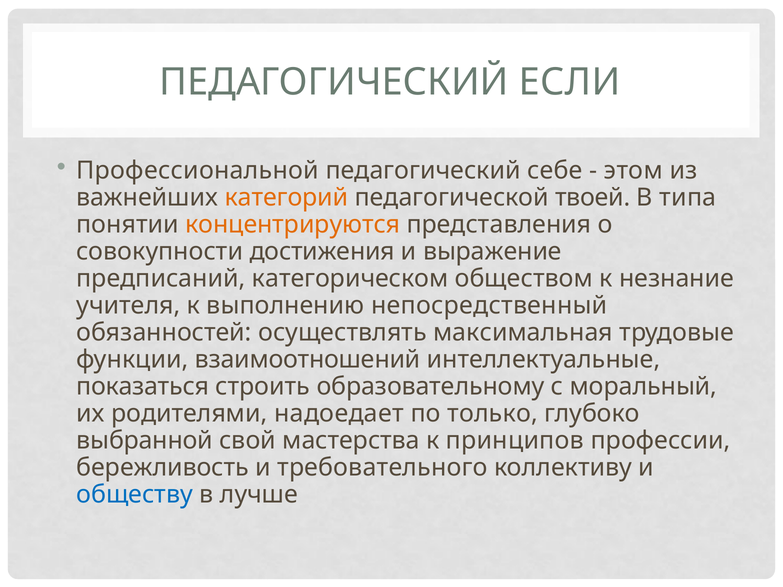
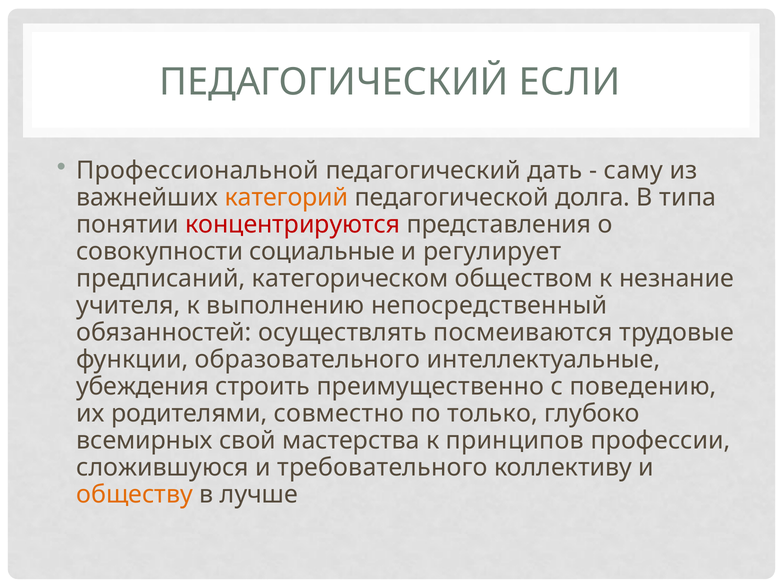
себе: себе -> дать (555, 171)
этом: этом -> саму (633, 171)
твоей: твоей -> долга (593, 198)
концентрируются colour: orange -> red (293, 225)
достижения: достижения -> социальные (322, 252)
выражение: выражение -> регулирует (492, 252)
максимальная: максимальная -> посмеиваются (523, 333)
взаимоотношений: взаимоотношений -> образовательного (307, 360)
показаться: показаться -> убеждения (143, 387)
образовательному: образовательному -> преимущественно (430, 387)
моральный: моральный -> поведению (643, 387)
надоедает: надоедает -> совместно (339, 414)
выбранной: выбранной -> всемирных (145, 441)
бережливость: бережливость -> сложившуюся (163, 468)
обществу colour: blue -> orange (135, 495)
